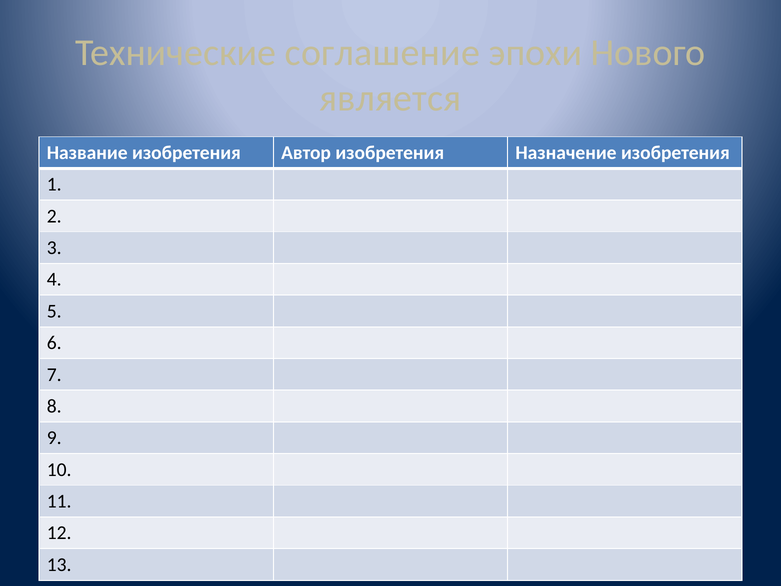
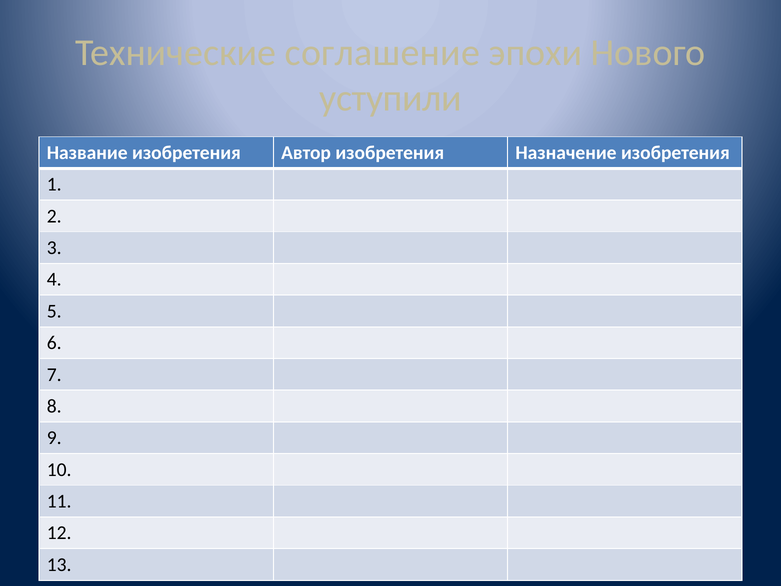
является: является -> уступили (391, 98)
